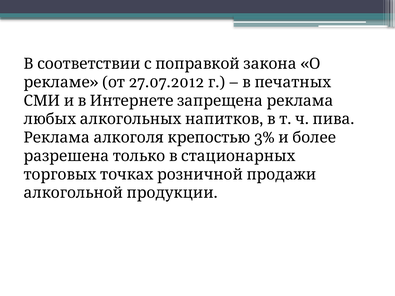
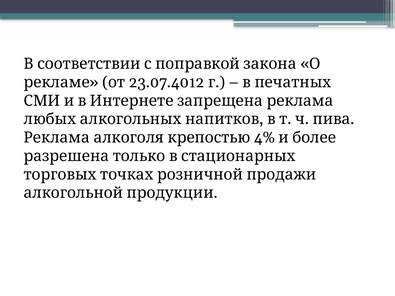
27.07.2012: 27.07.2012 -> 23.07.4012 (167, 82)
3%: 3% -> 4% (265, 138)
